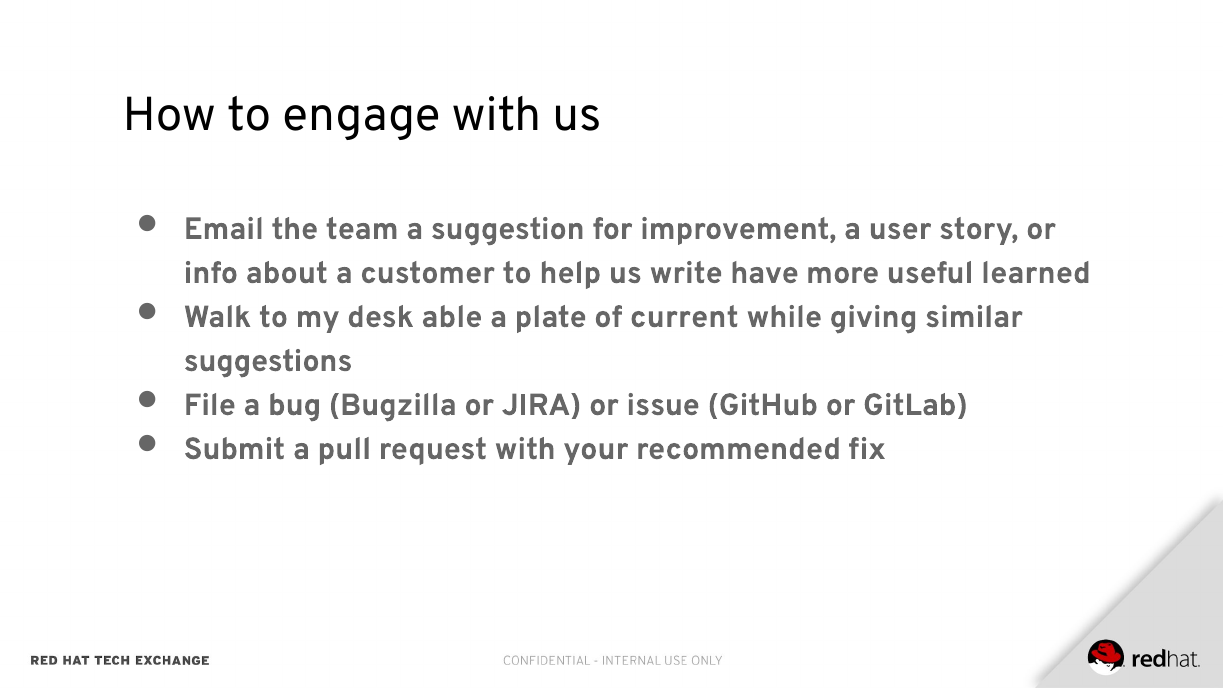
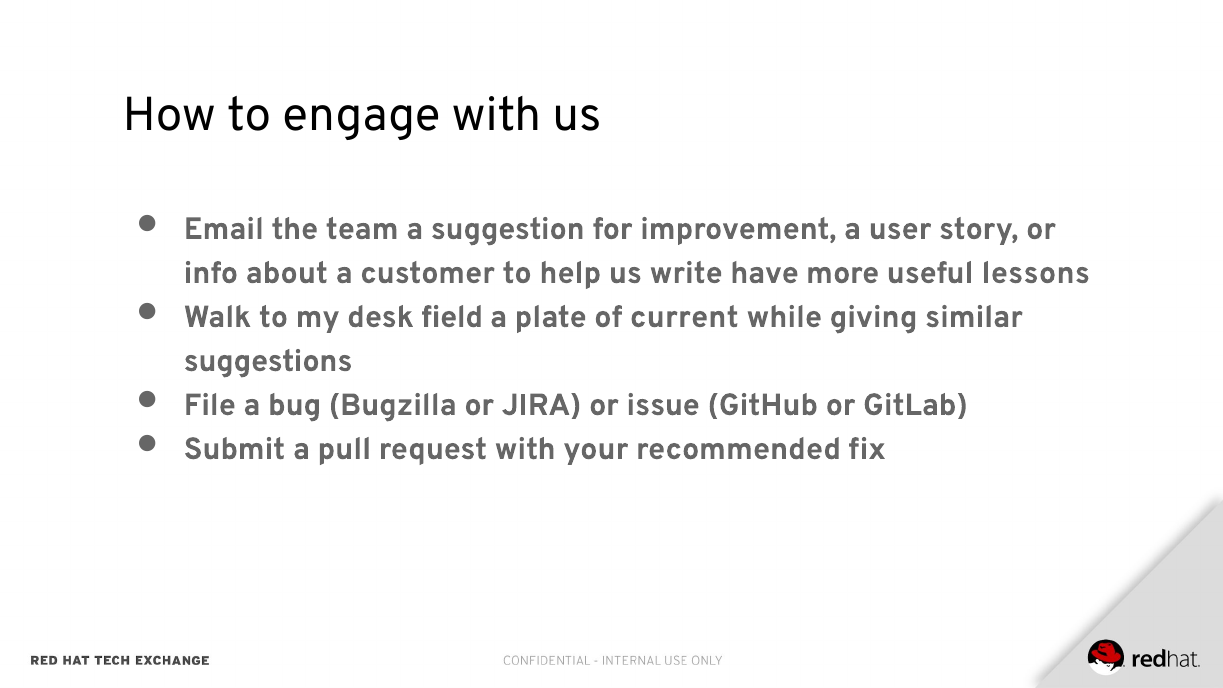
learned: learned -> lessons (1036, 273)
able: able -> field (452, 317)
